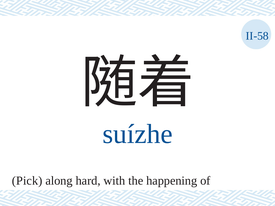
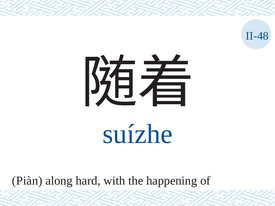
II-58: II-58 -> II-48 (257, 36)
Pick: Pick -> Piàn (27, 181)
